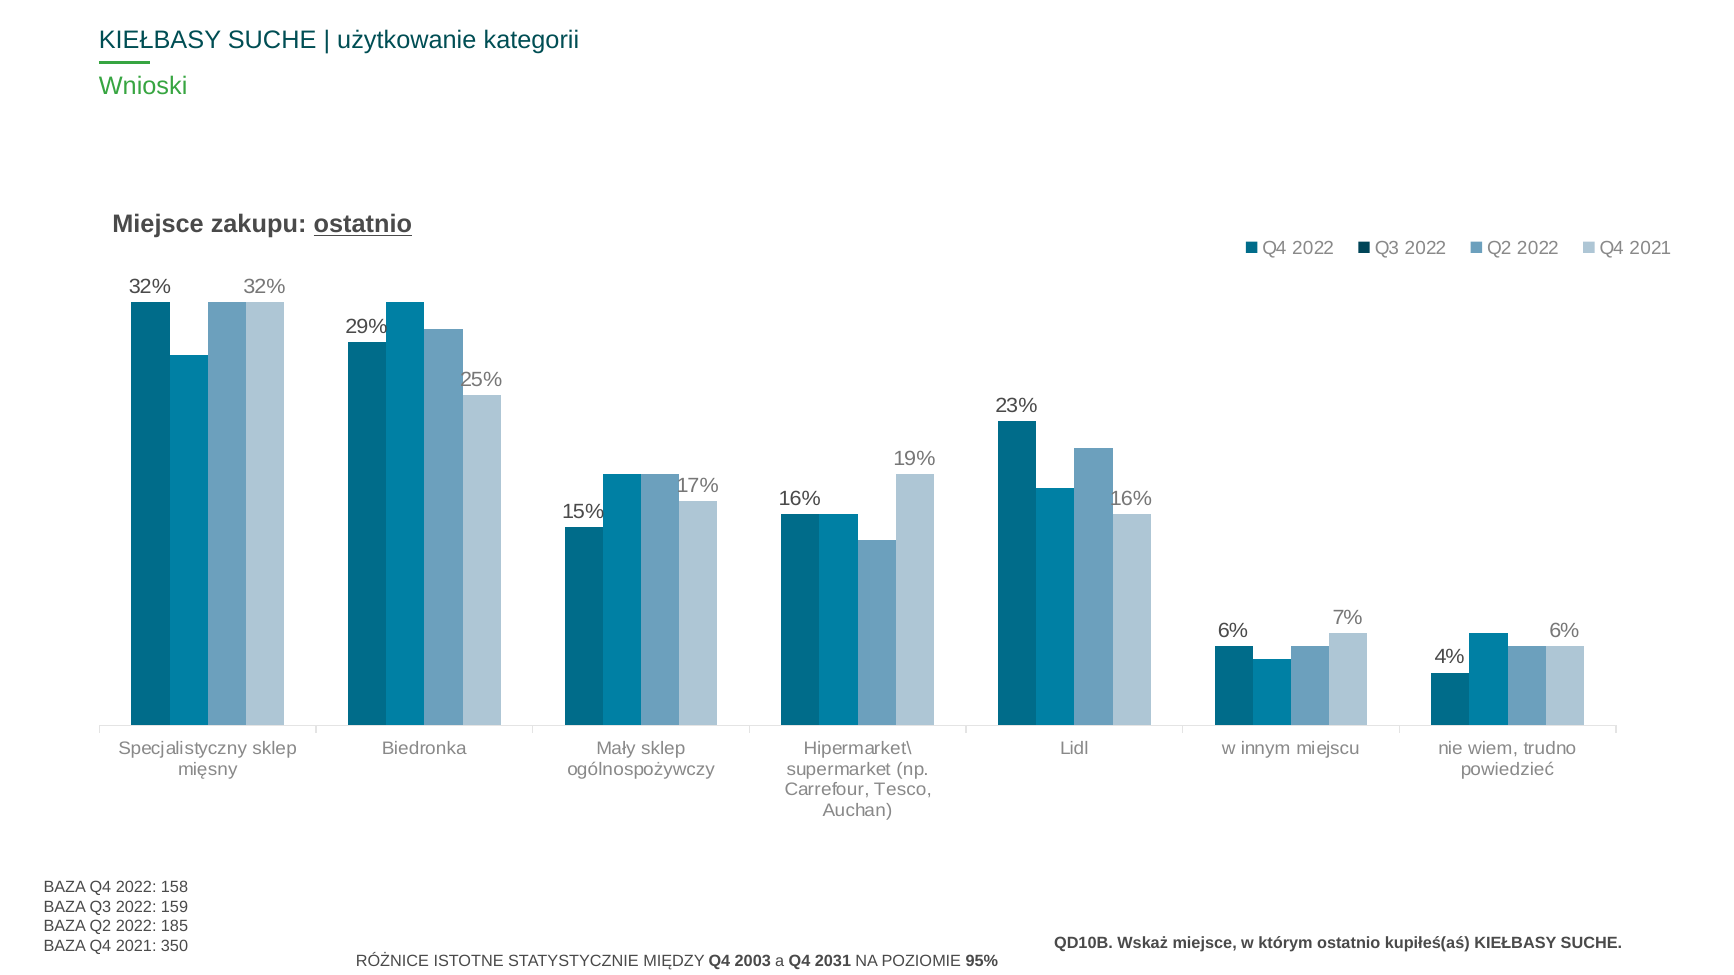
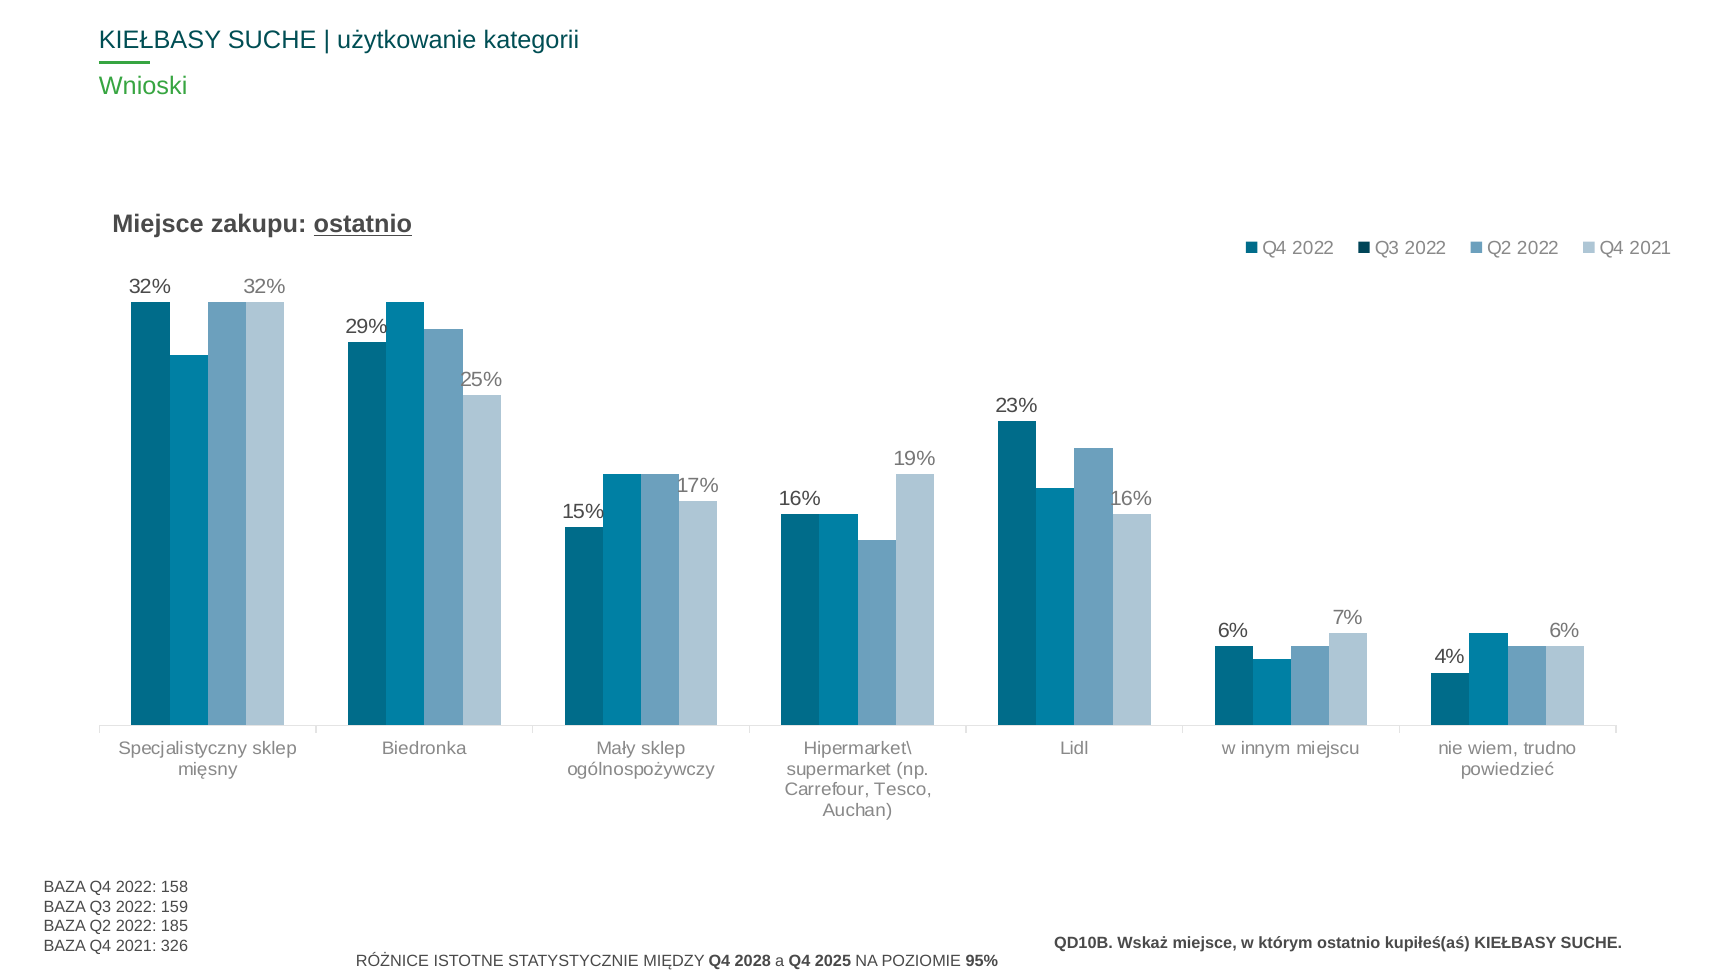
350: 350 -> 326 (174, 946)
2003: 2003 -> 2028 (753, 961)
2031: 2031 -> 2025 (833, 961)
